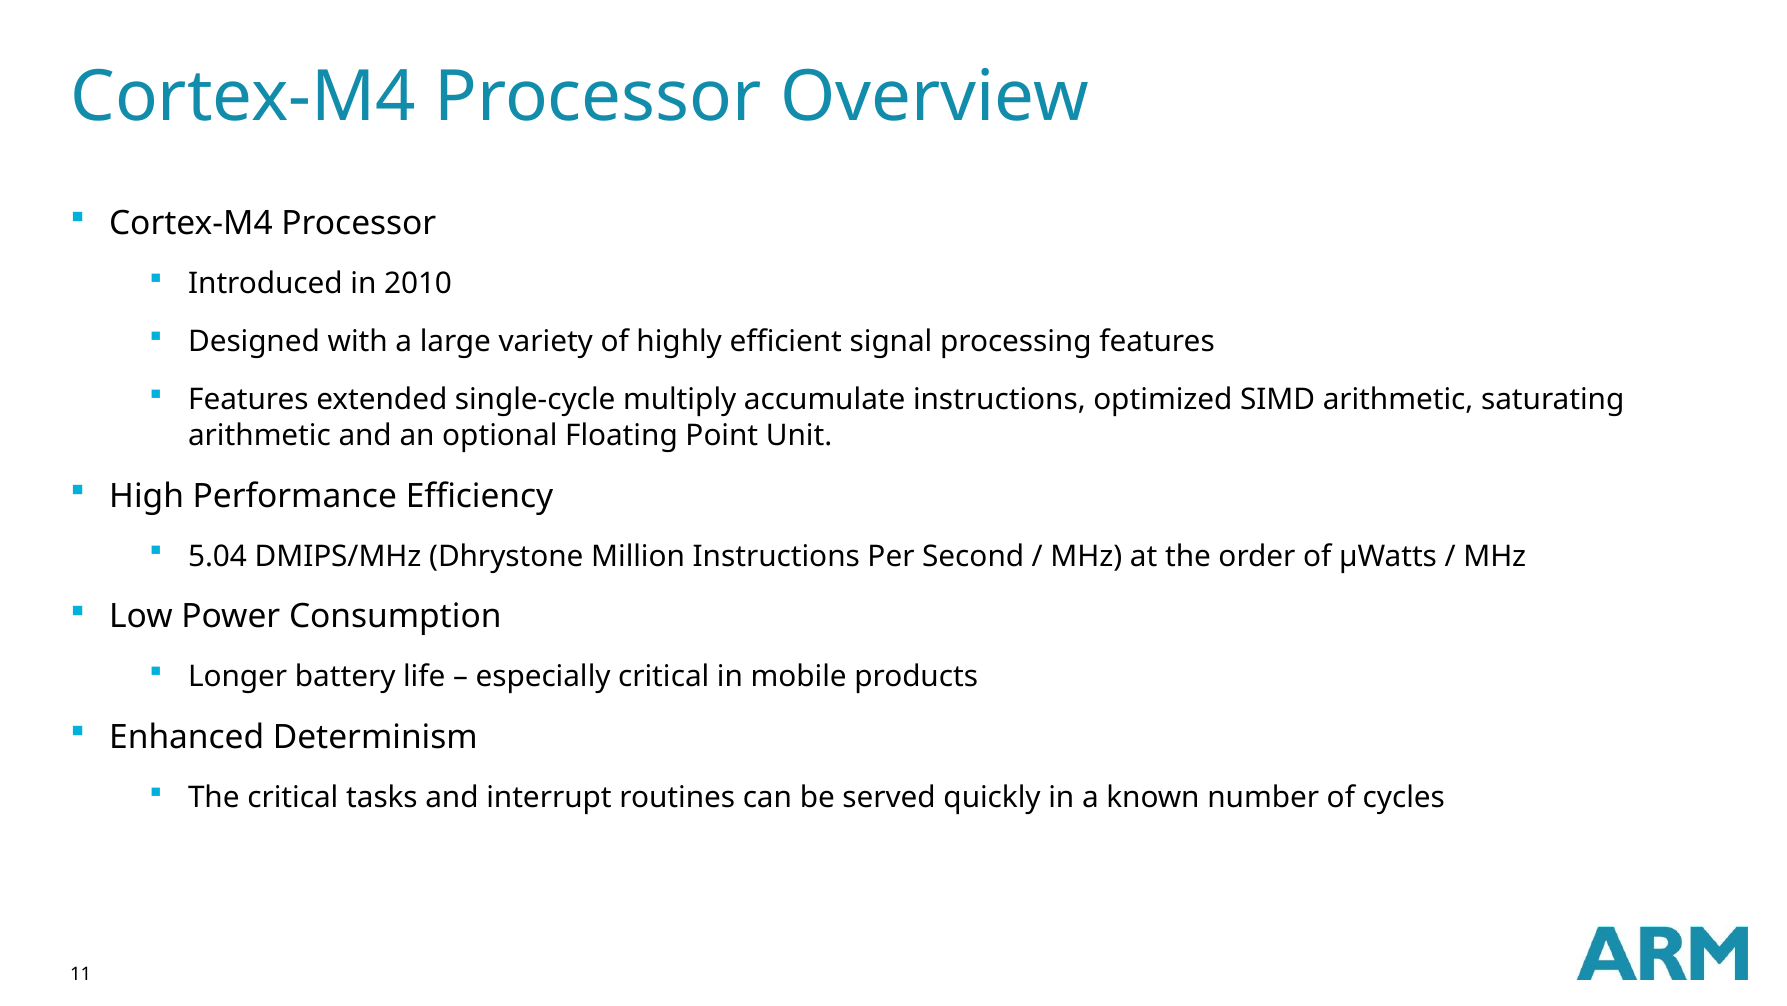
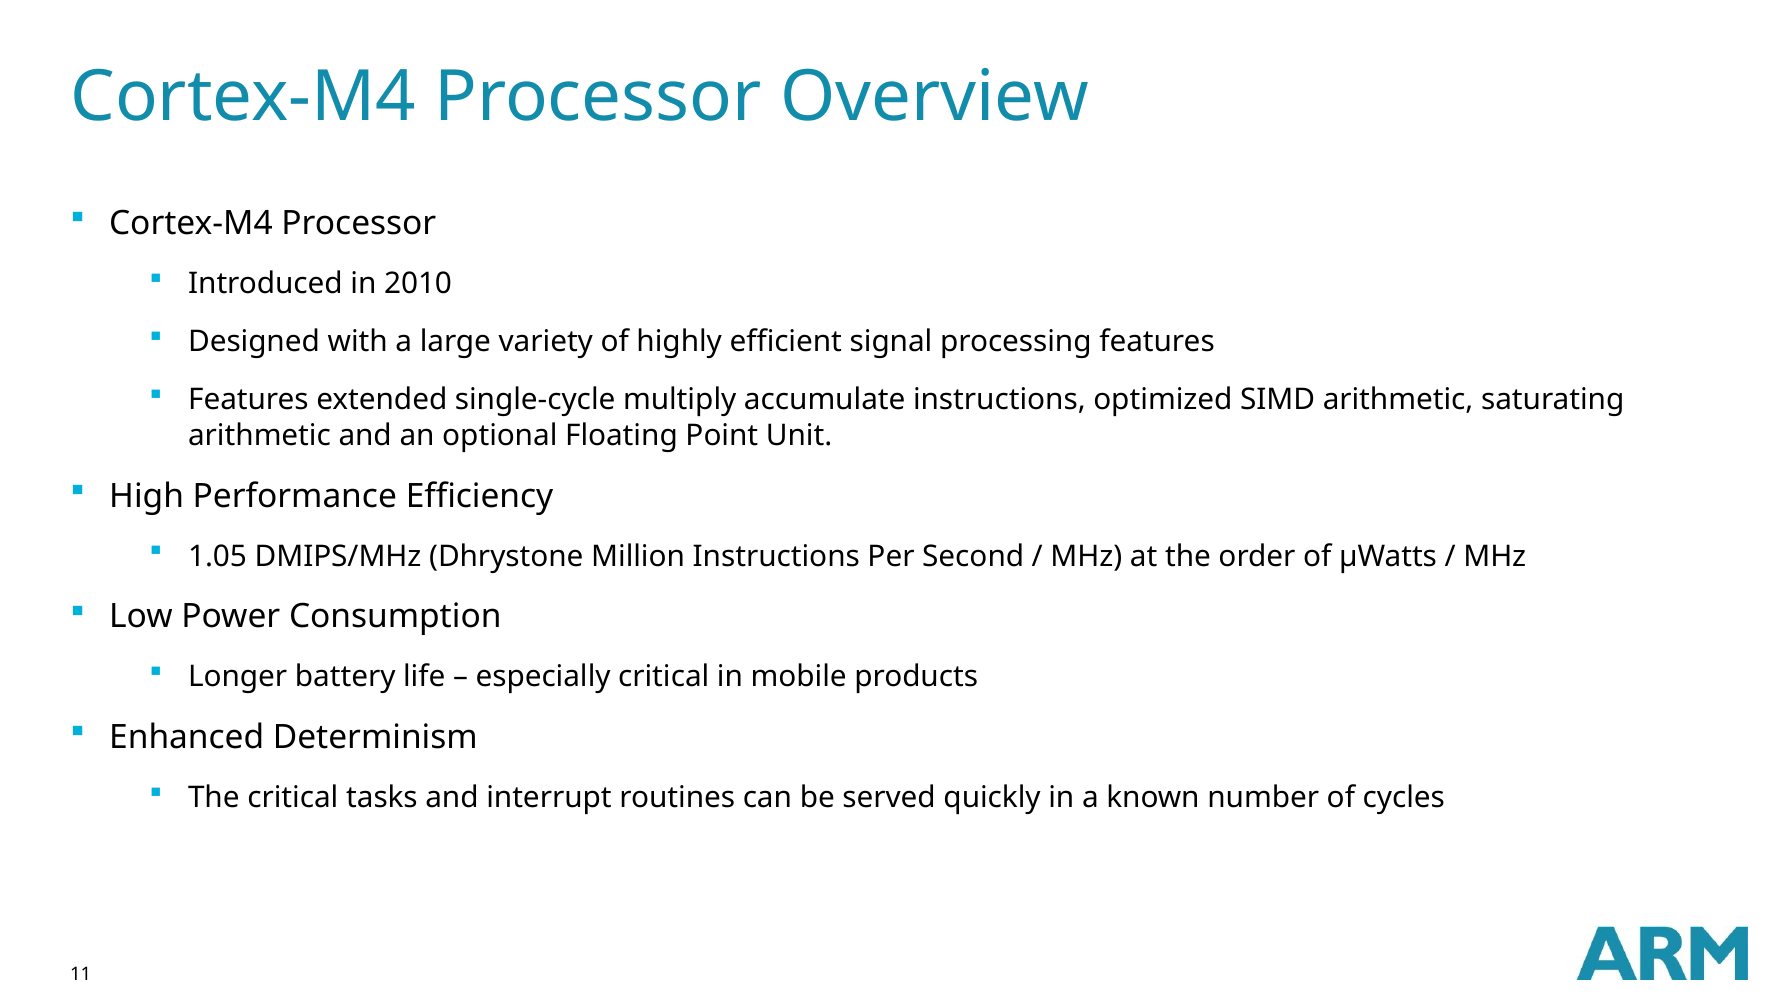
5.04: 5.04 -> 1.05 (218, 556)
